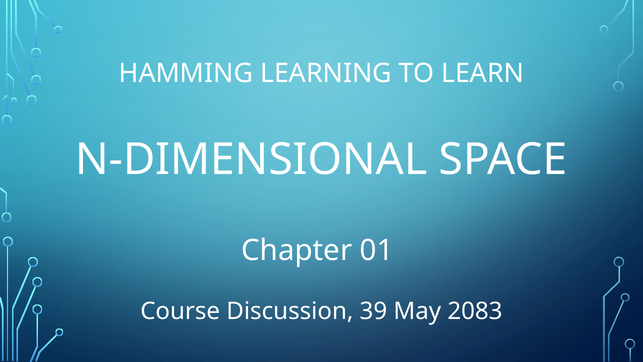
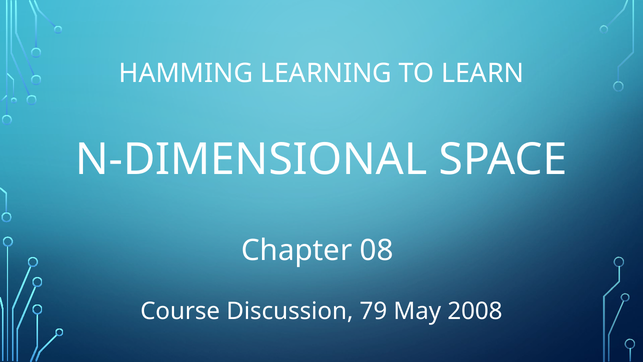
01: 01 -> 08 (377, 250)
39: 39 -> 79 (373, 311)
2083: 2083 -> 2008 (475, 311)
